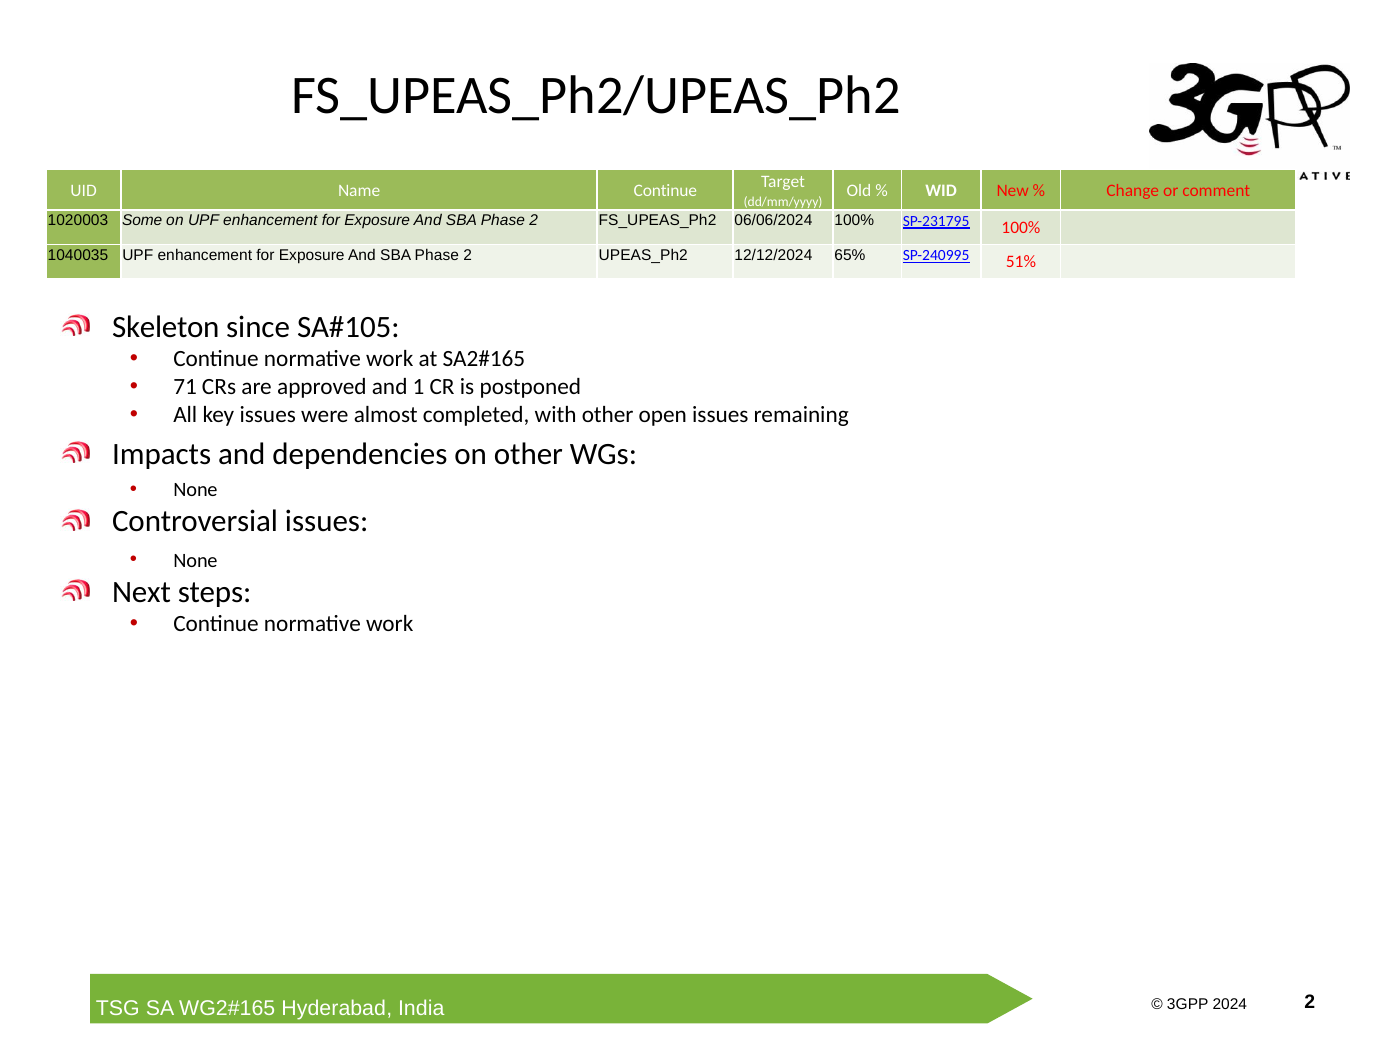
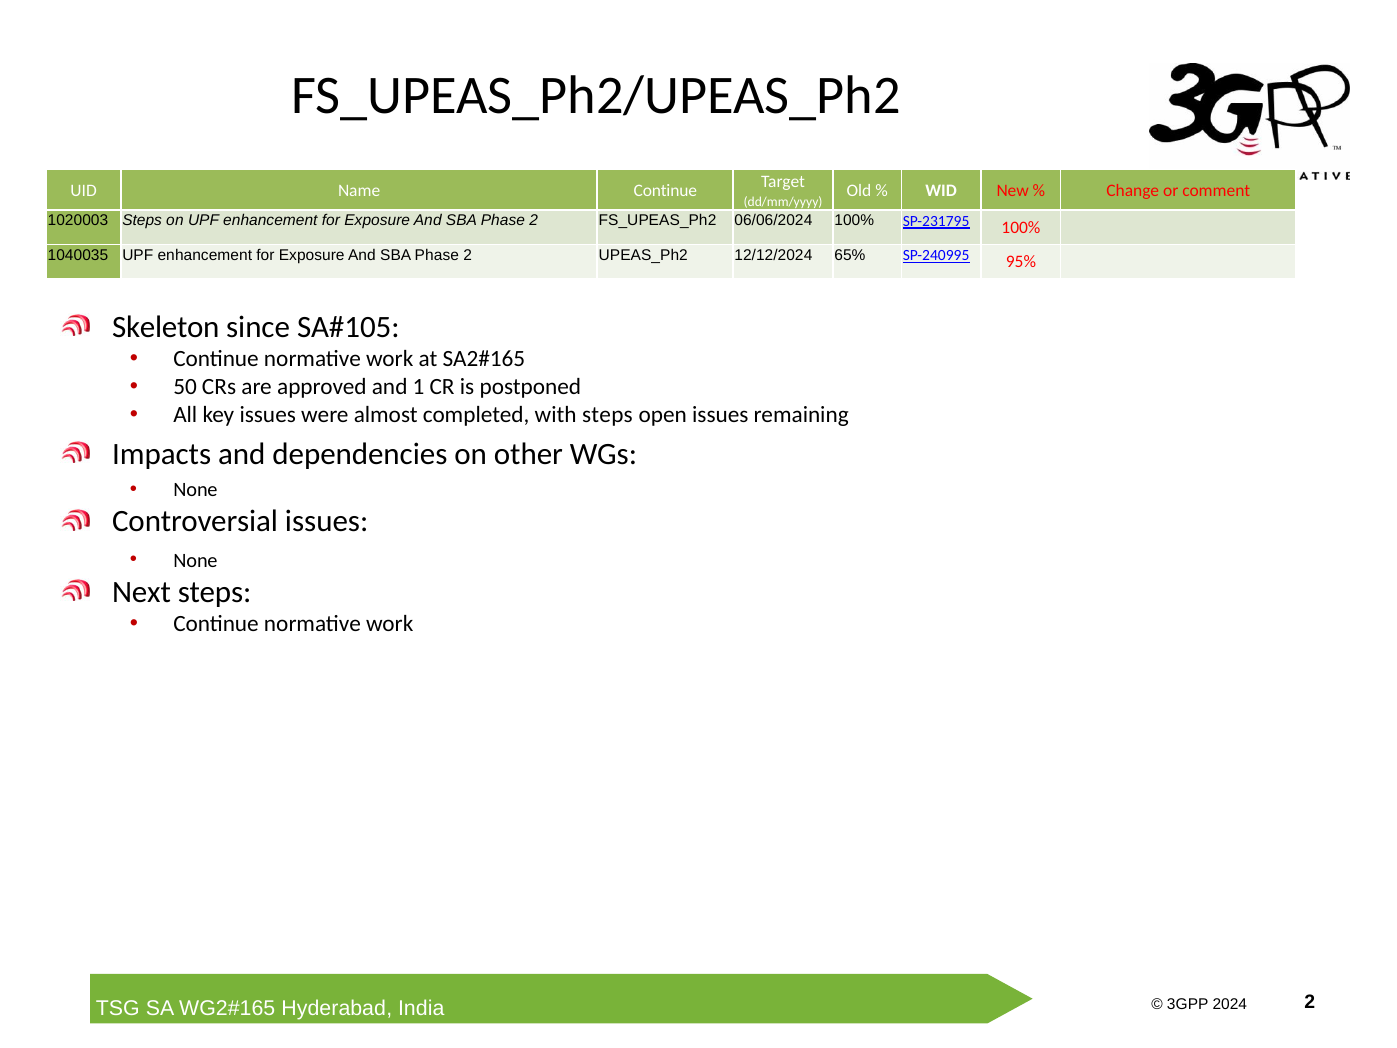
1020003 Some: Some -> Steps (142, 220)
51%: 51% -> 95% (1021, 262)
71: 71 -> 50 (185, 387)
with other: other -> steps (607, 415)
